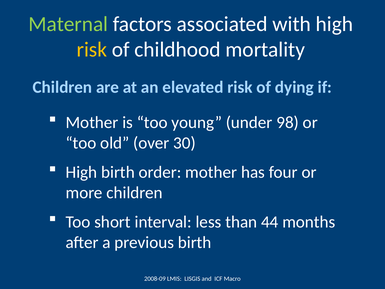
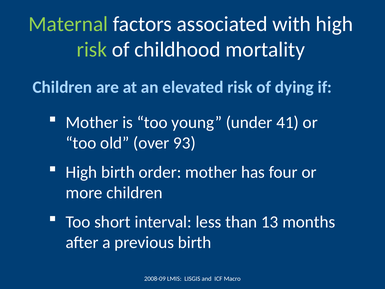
risk colour: yellow -> light green (92, 50)
98: 98 -> 41 (288, 122)
30: 30 -> 93 (185, 143)
44: 44 -> 13 (270, 222)
